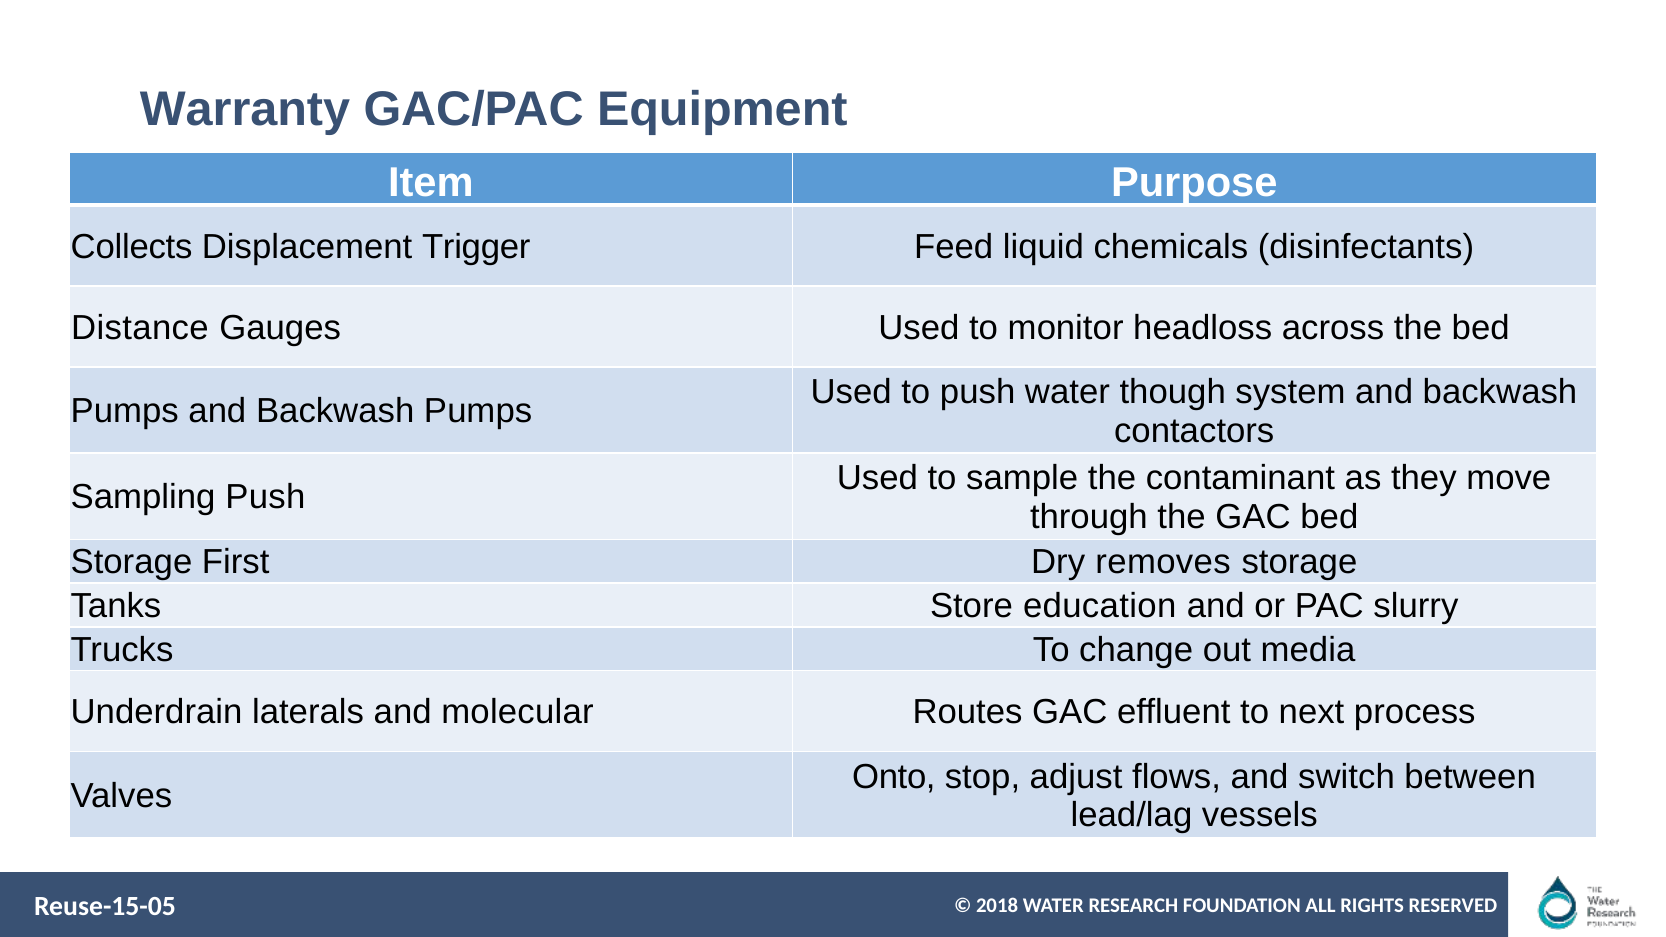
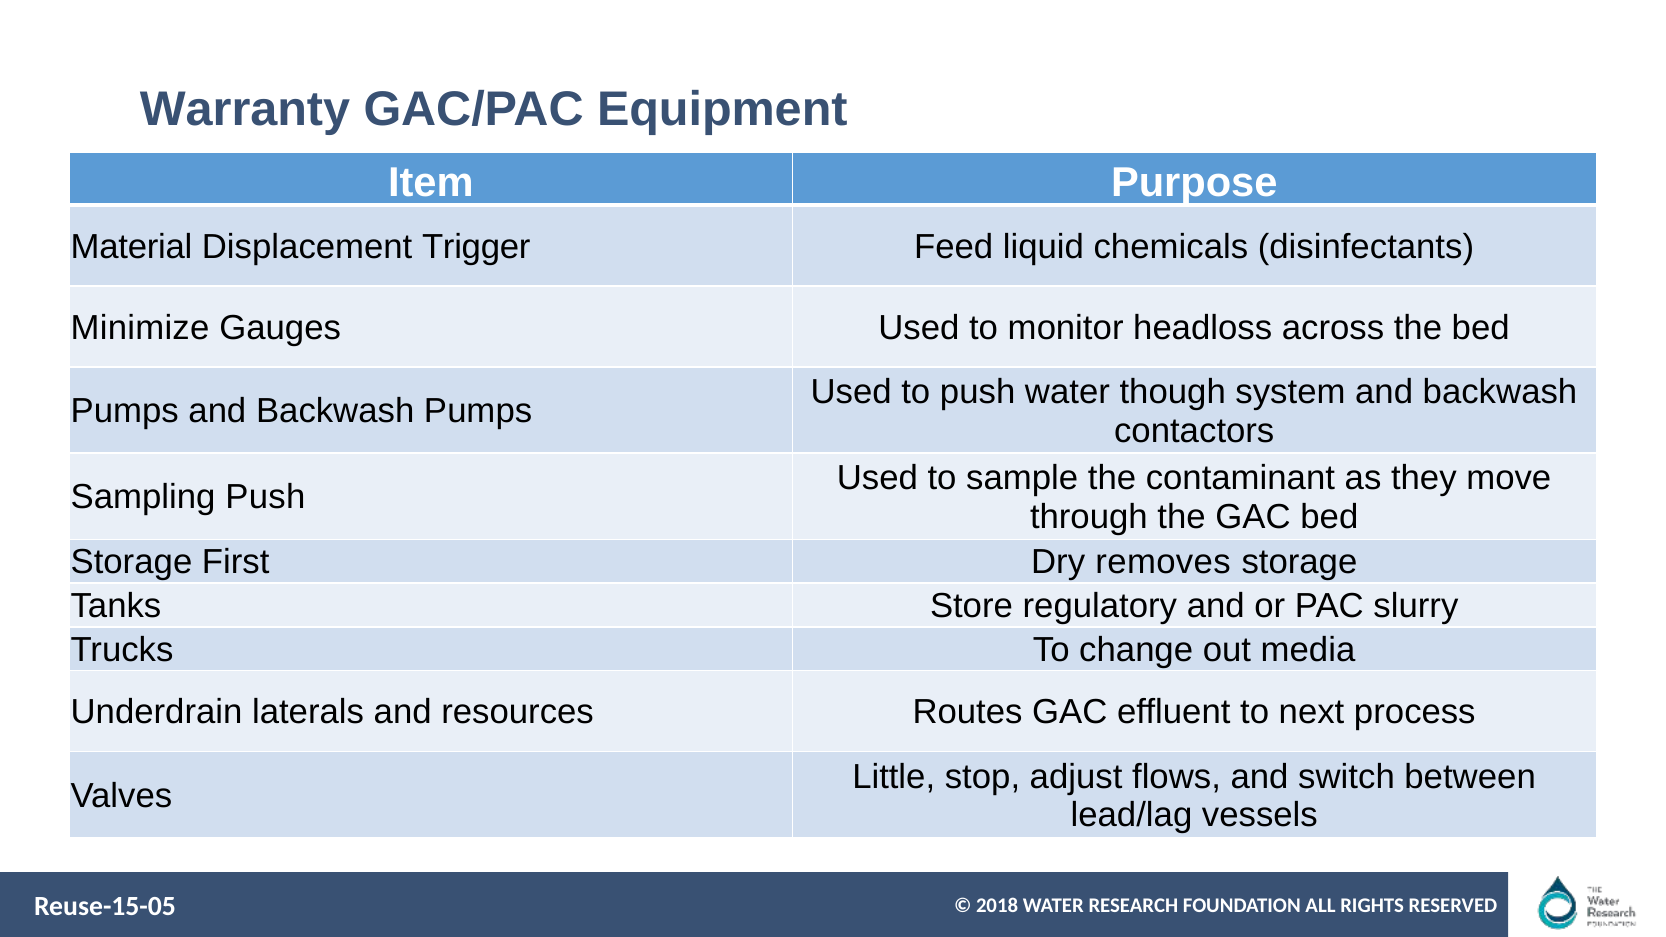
Collects: Collects -> Material (132, 247)
Distance: Distance -> Minimize (140, 328)
education: education -> regulatory (1100, 606)
molecular: molecular -> resources (518, 712)
Onto: Onto -> Little (894, 777)
